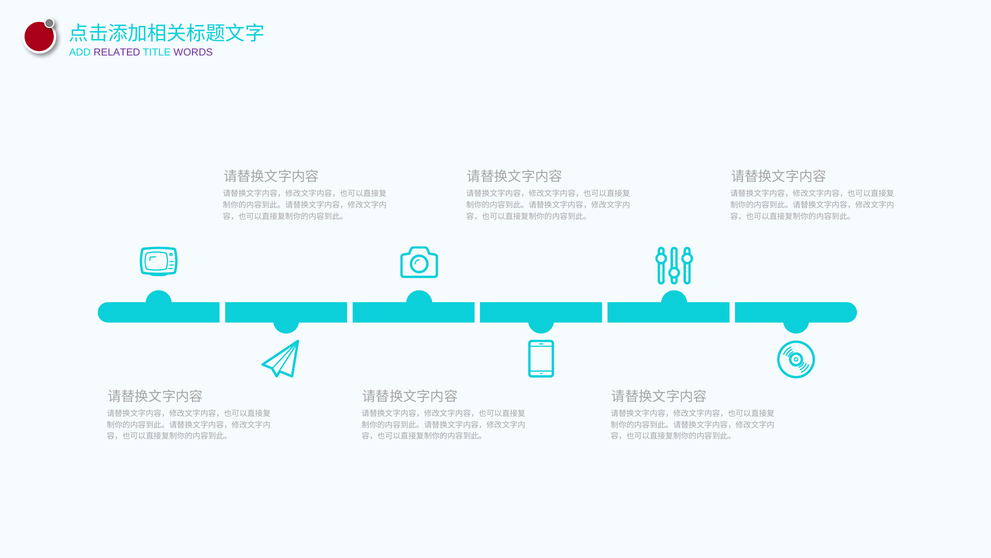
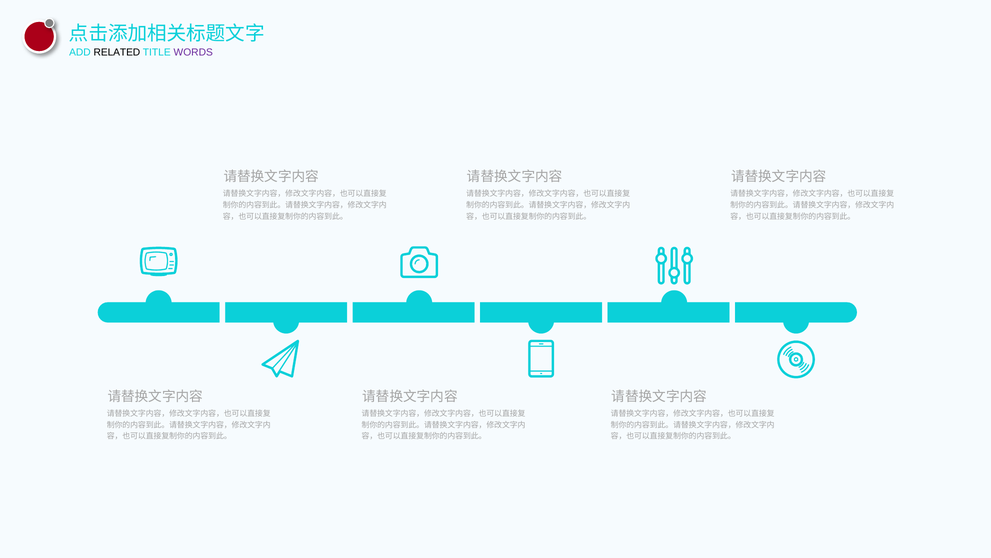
RELATED colour: purple -> black (117, 52)
